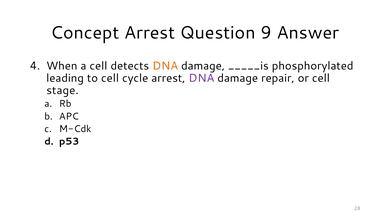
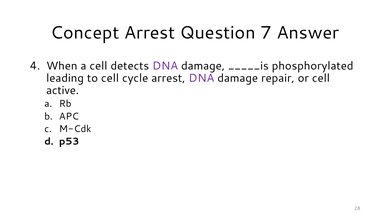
9: 9 -> 7 (266, 33)
DNA colour: orange -> purple (165, 66)
stage: stage -> active (63, 91)
